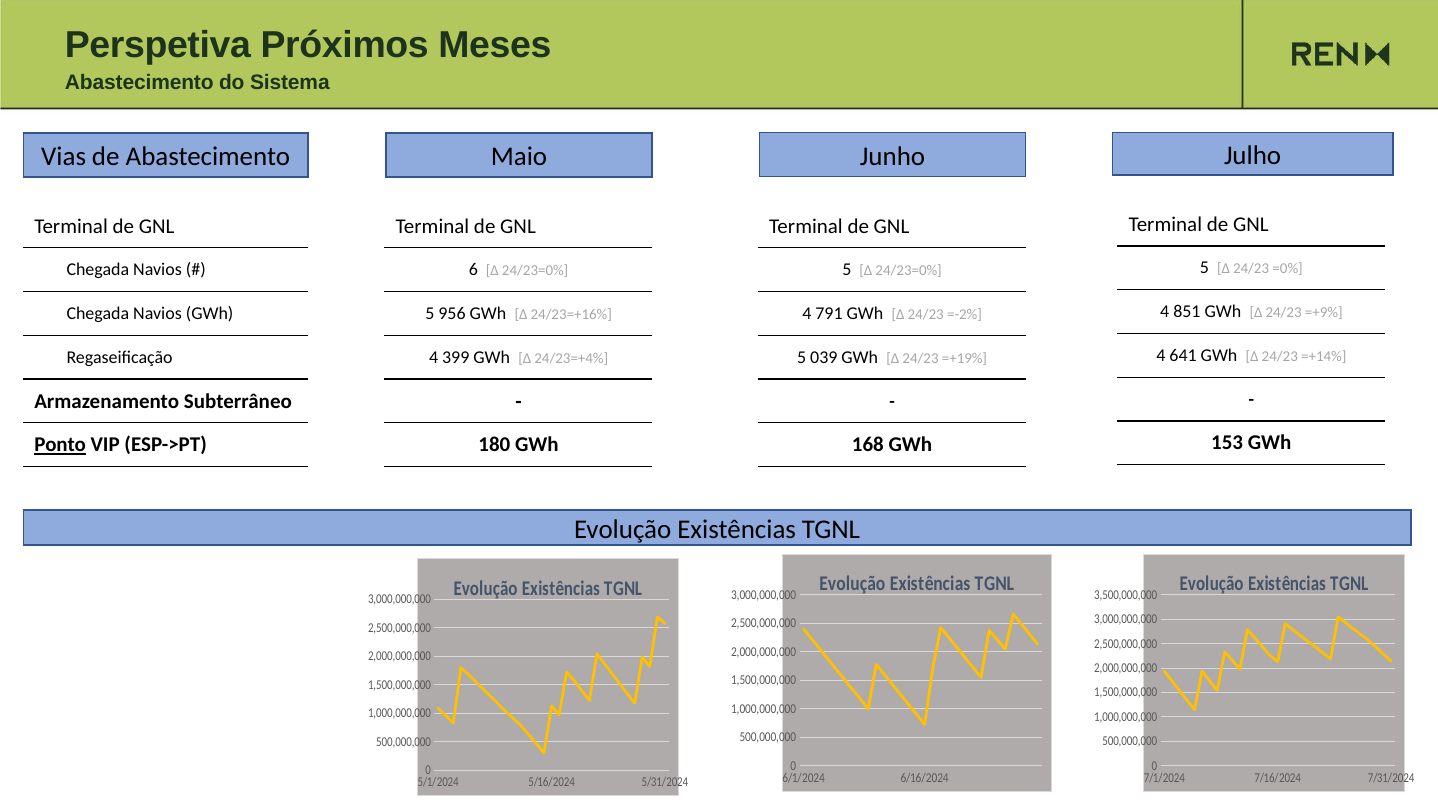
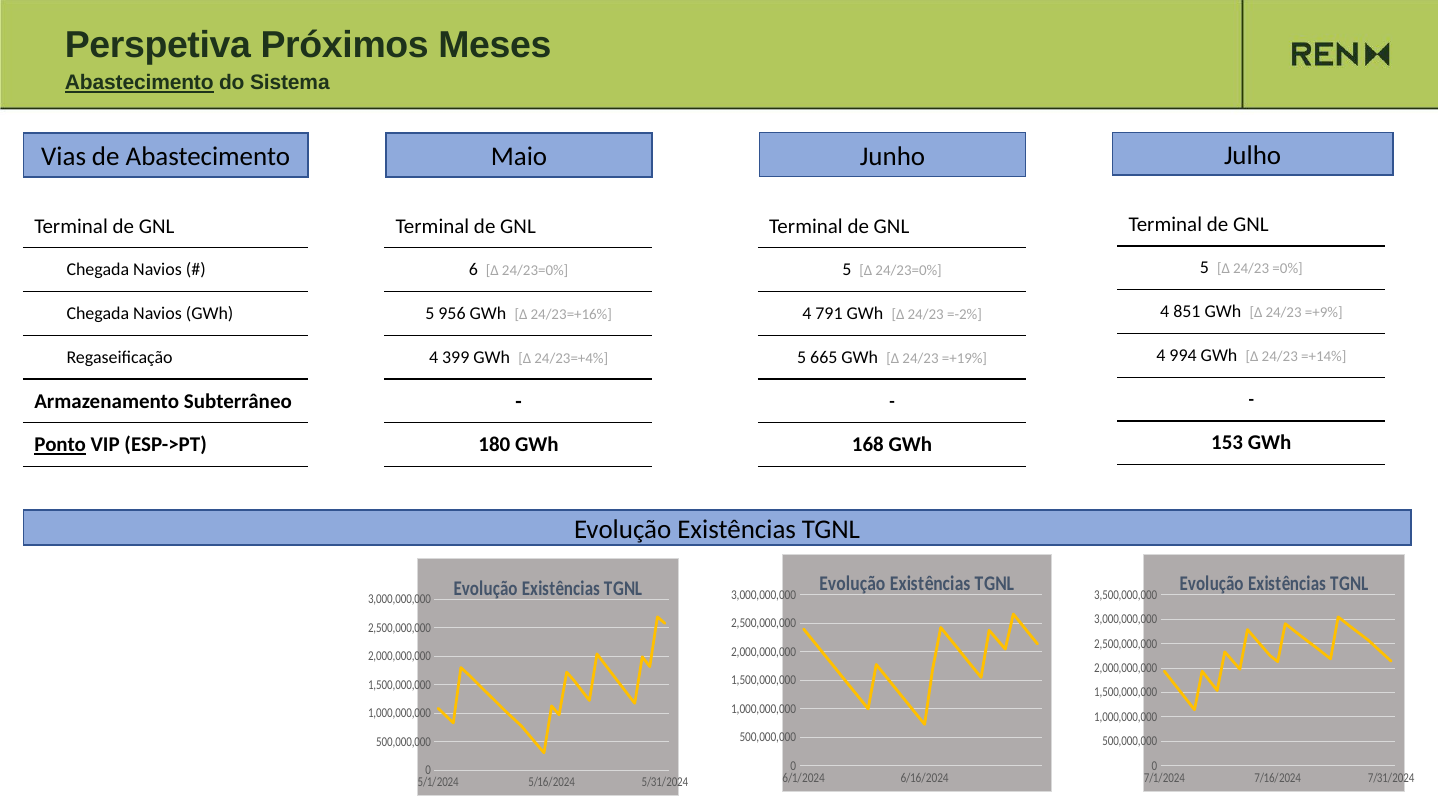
Abastecimento underline: none -> present (139, 83)
641: 641 -> 994 (1183, 355)
039: 039 -> 665 (824, 357)
